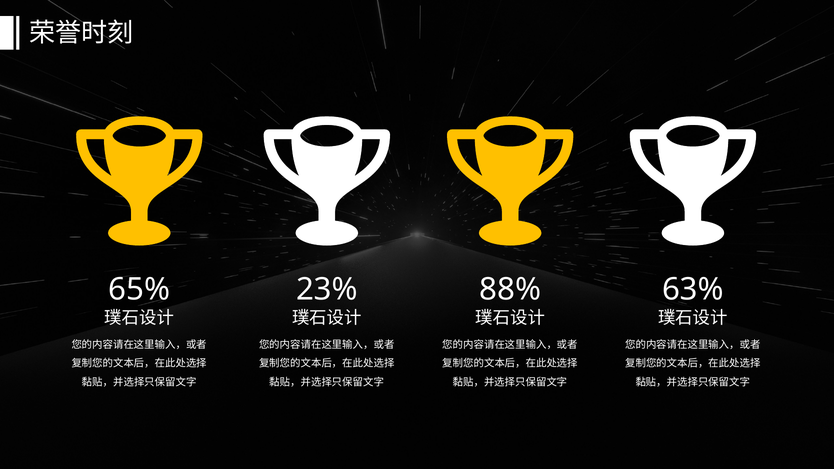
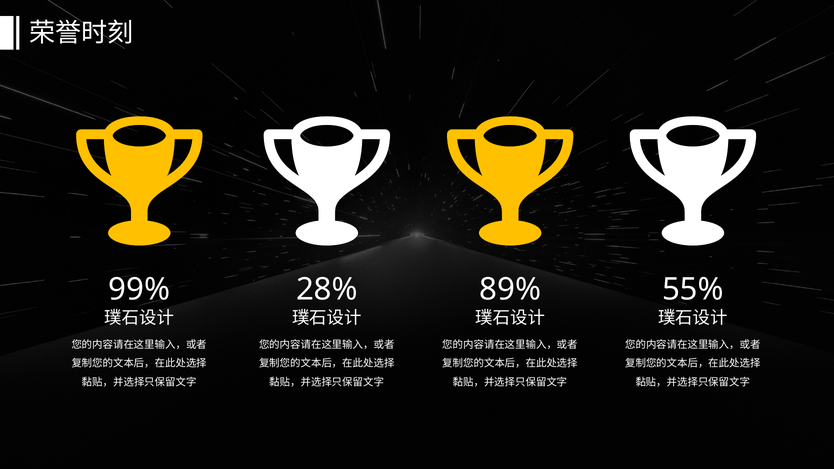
65%: 65% -> 99% (139, 289)
23%: 23% -> 28% (327, 289)
88%: 88% -> 89% (510, 289)
63%: 63% -> 55% (693, 289)
